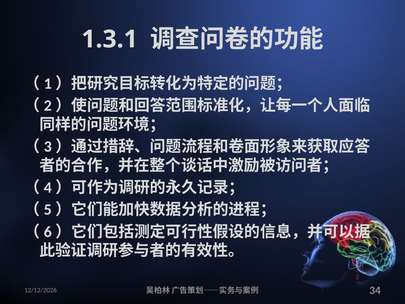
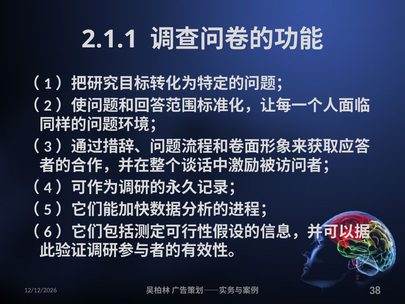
1.3.1: 1.3.1 -> 2.1.1 (110, 39)
34: 34 -> 38 (375, 290)
